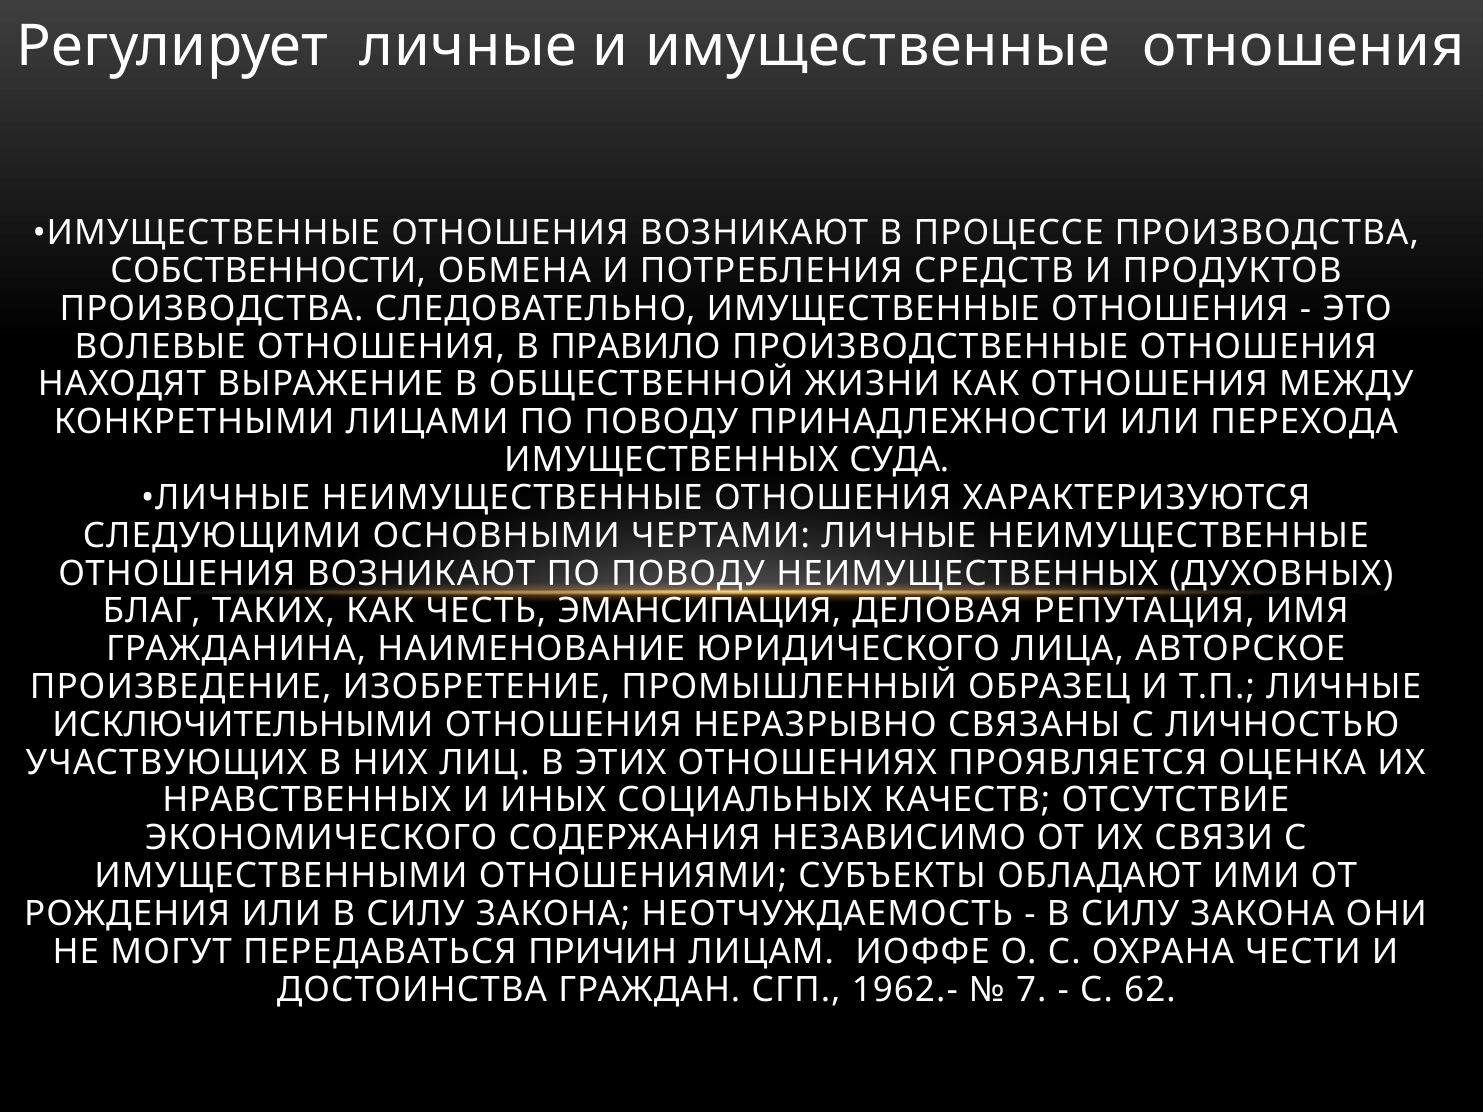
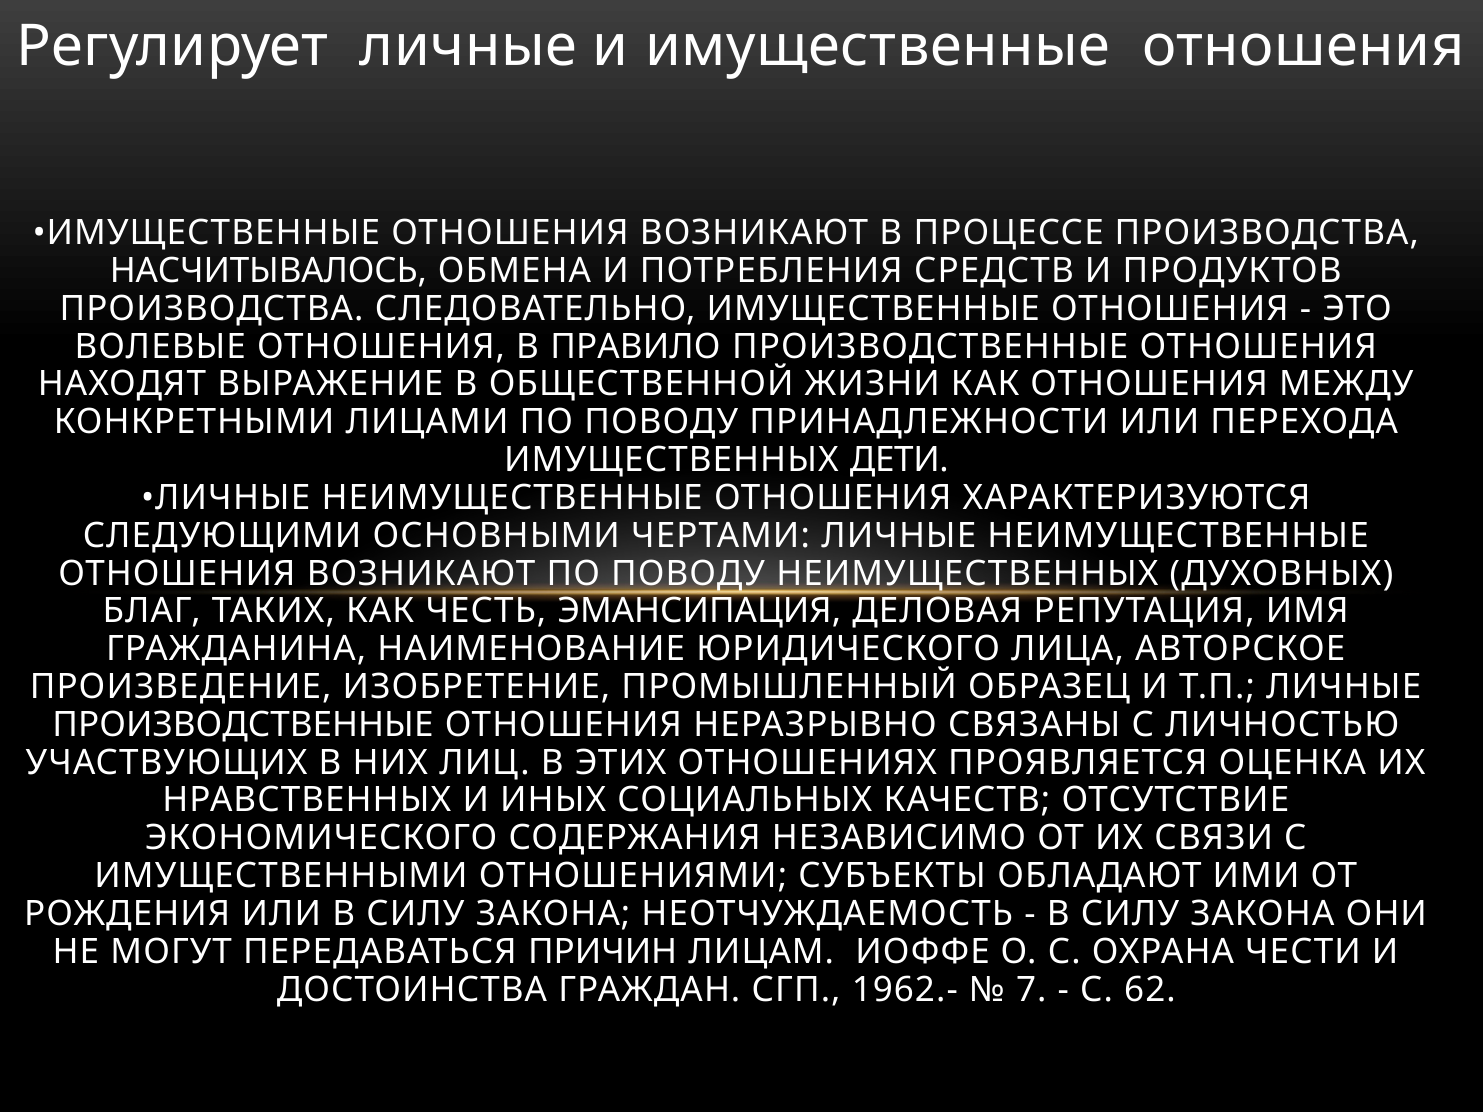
СОБСТВЕННОСТИ: СОБСТВЕННОСТИ -> НАСЧИТЫВАЛОСЬ (268, 271)
СУДА: СУДА -> ДЕТИ (899, 460)
ИСКЛЮЧИТЕЛЬНЫМИ: ИСКЛЮЧИТЕЛЬНЫМИ -> ПРОИЗВОДСТВЕННЫЕ (243, 725)
